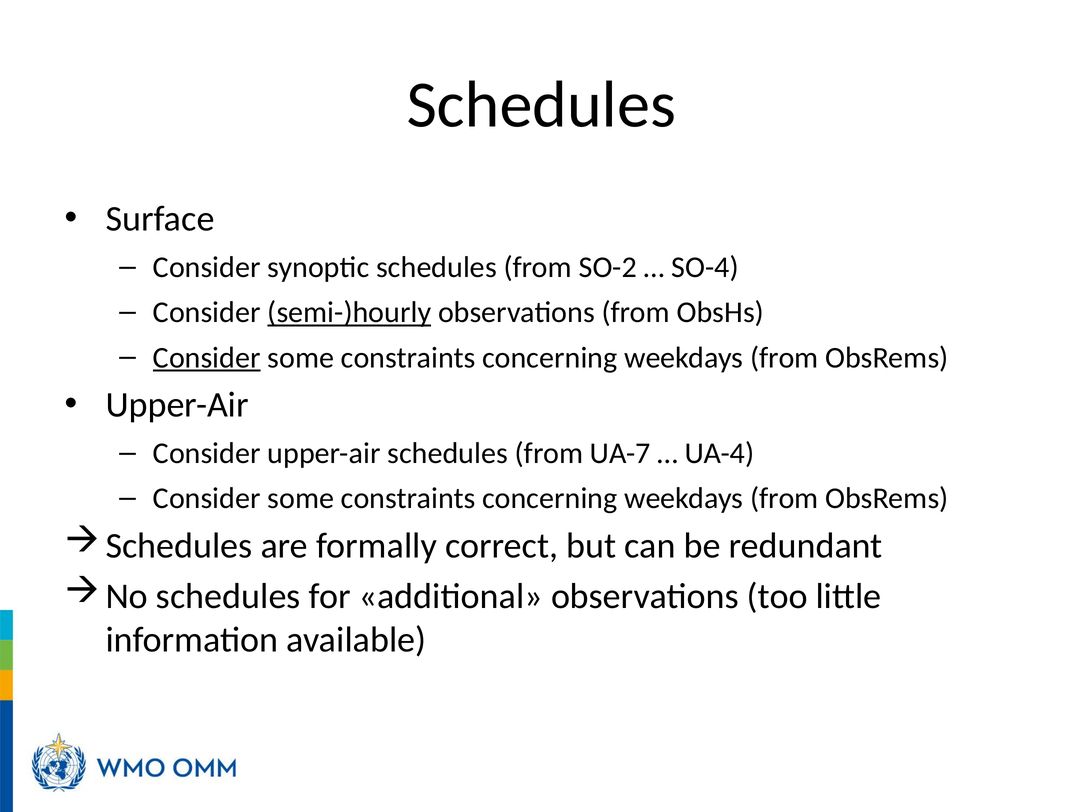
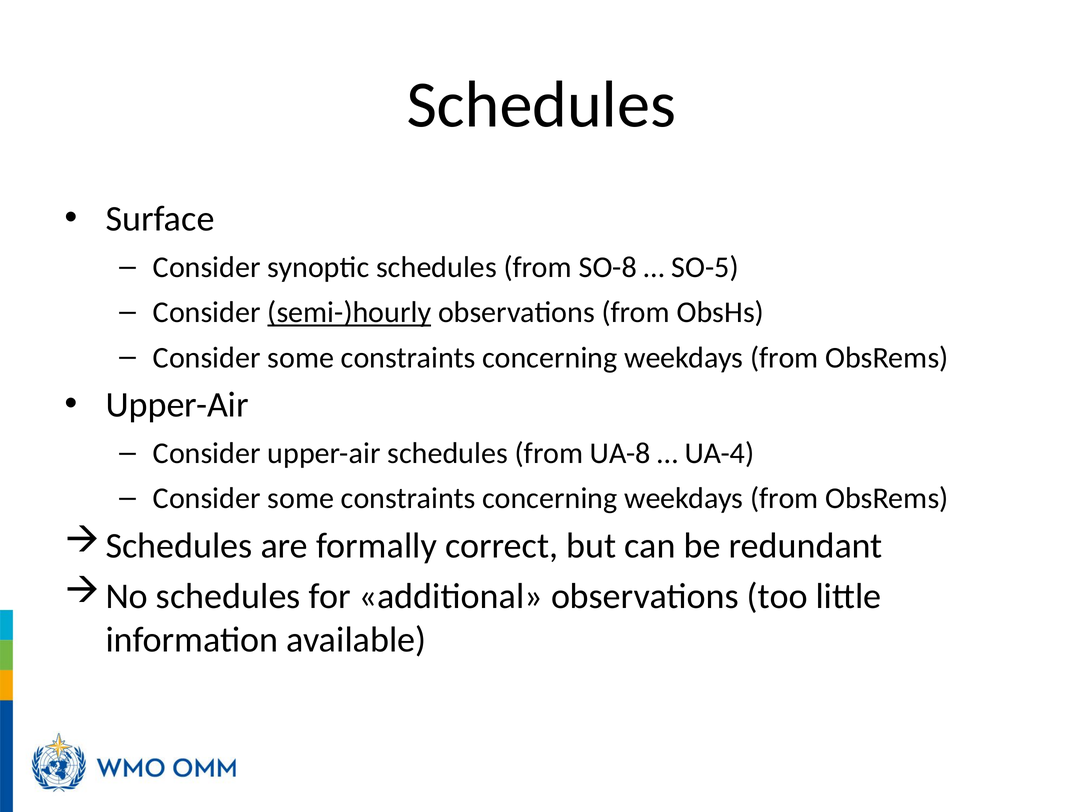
SO-2: SO-2 -> SO-8 (608, 267)
SO-4: SO-4 -> SO-5 (705, 267)
Consider underline: present -> none (207, 358)
UA-7: UA-7 -> UA-8 (620, 453)
